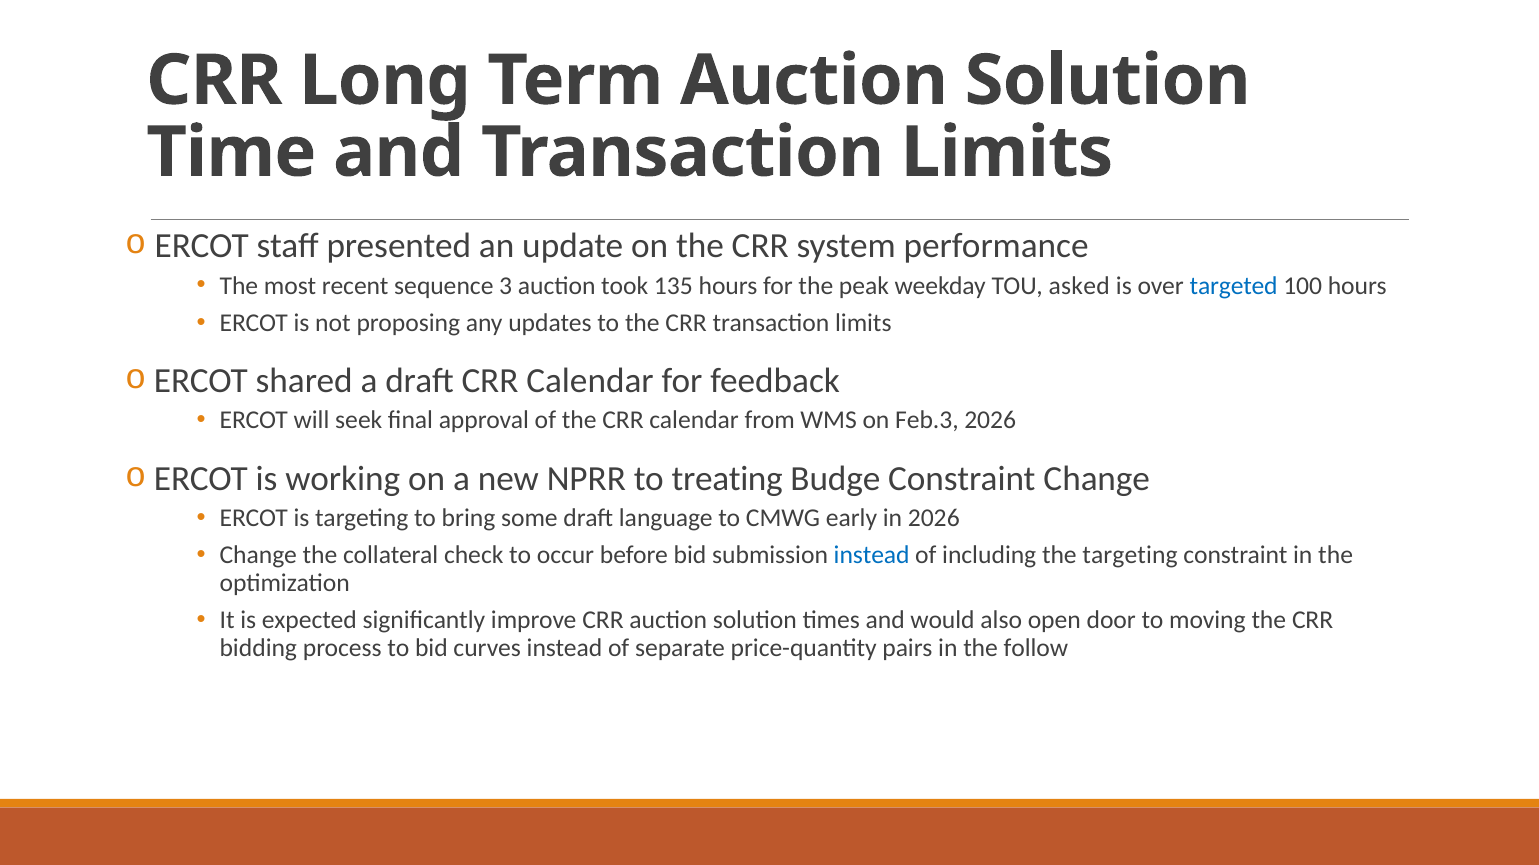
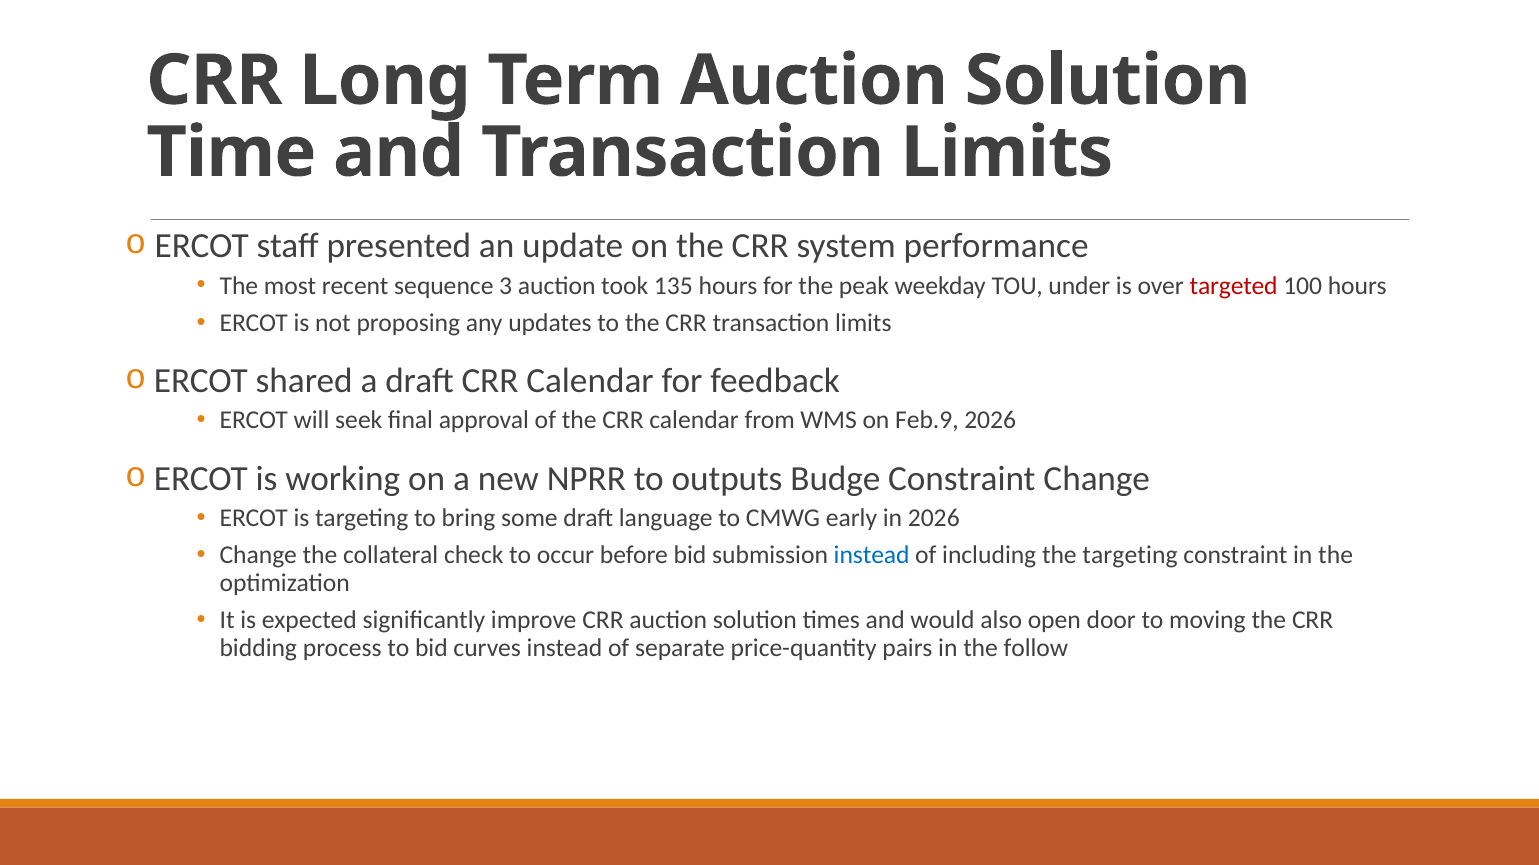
asked: asked -> under (1079, 286)
targeted colour: blue -> red (1234, 286)
Feb.3: Feb.3 -> Feb.9 (927, 421)
treating: treating -> outputs (727, 479)
